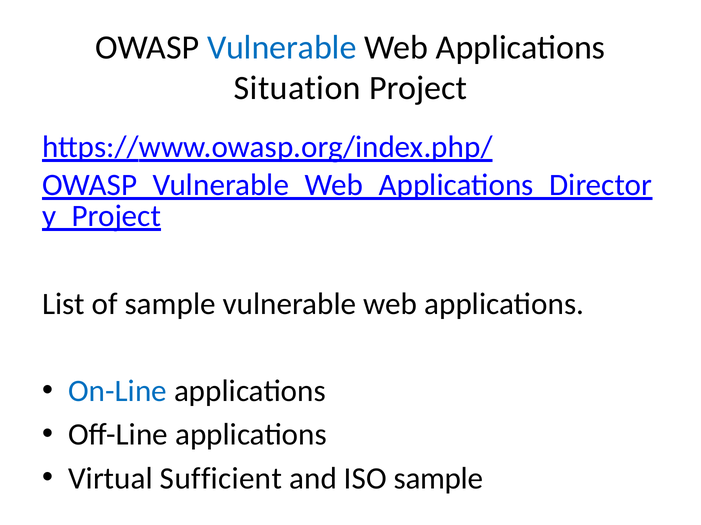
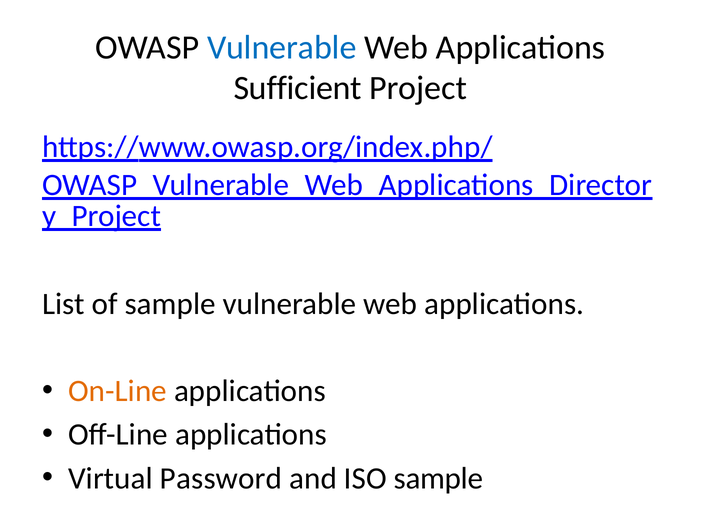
Situation: Situation -> Sufficient (298, 88)
On-Line colour: blue -> orange (118, 392)
Sufficient: Sufficient -> Password (221, 479)
